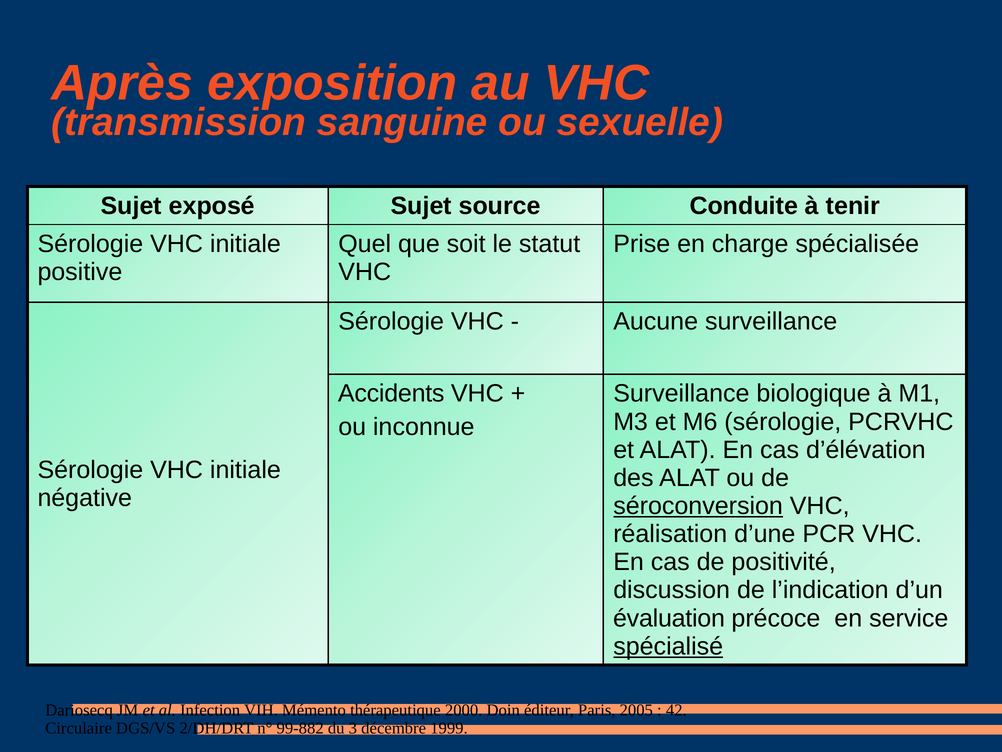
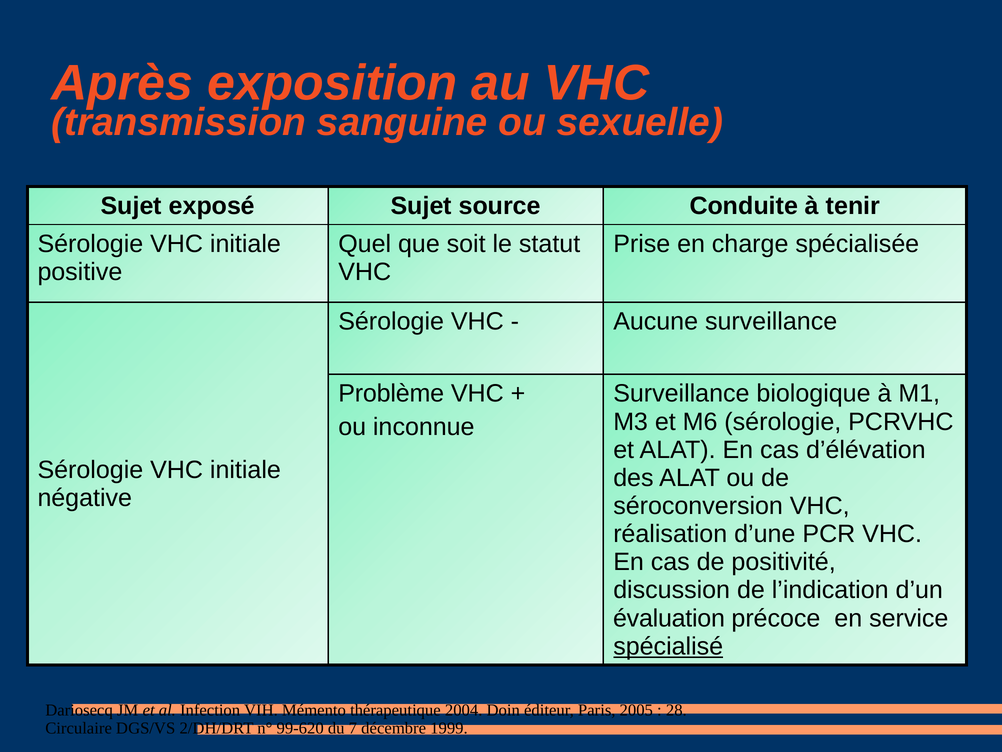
Accidents: Accidents -> Problème (391, 393)
séroconversion underline: present -> none (698, 506)
2000: 2000 -> 2004 (464, 710)
42: 42 -> 28 (676, 710)
99-882: 99-882 -> 99-620 (300, 728)
3: 3 -> 7 (353, 728)
